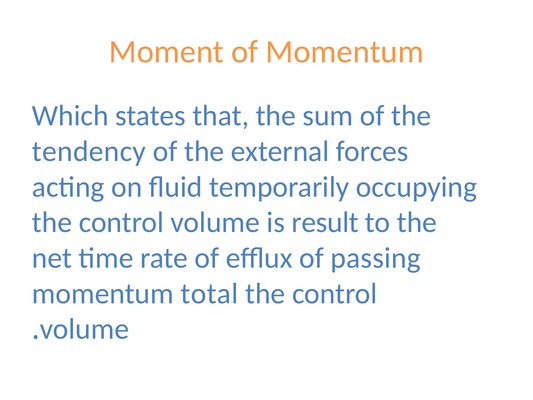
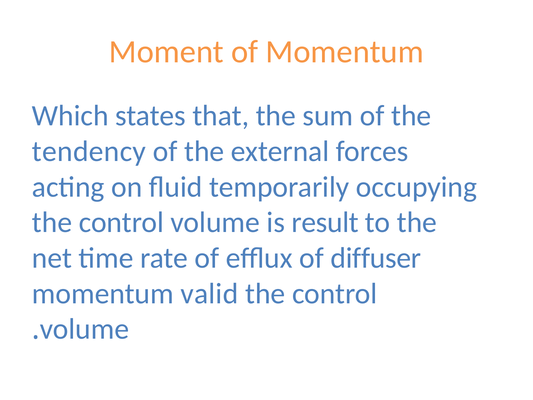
passing: passing -> diffuser (376, 258)
total: total -> valid (209, 293)
